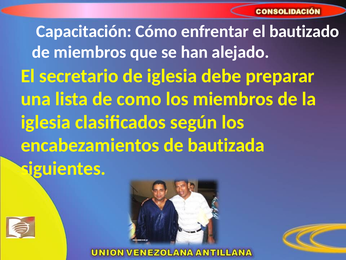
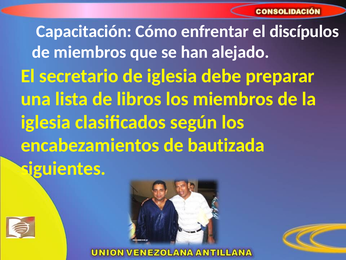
bautizado: bautizado -> discípulos (304, 31)
como: como -> libros (139, 99)
